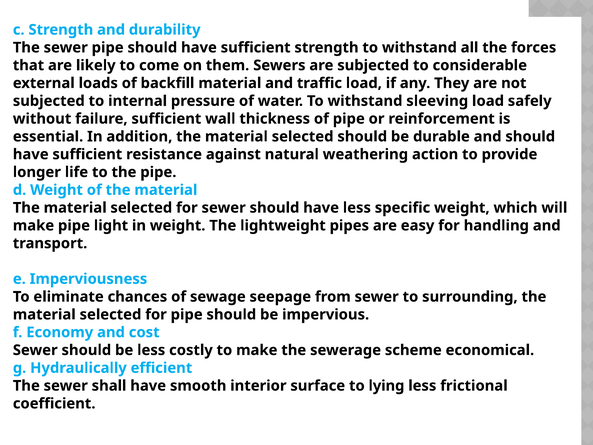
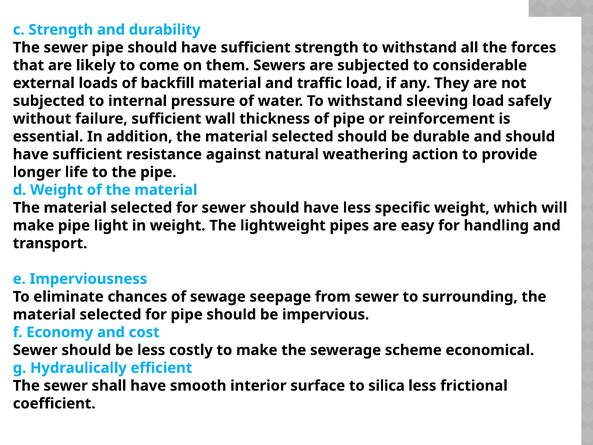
lying: lying -> silica (386, 386)
